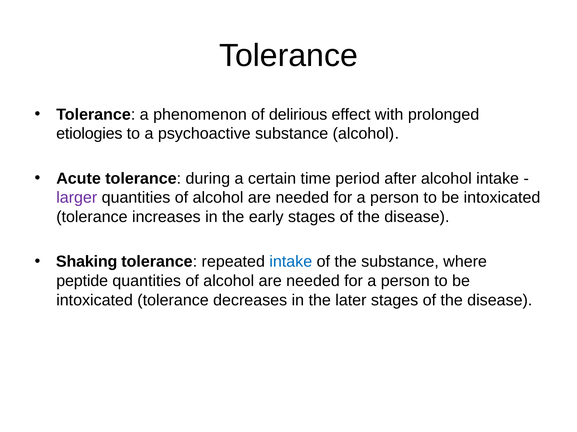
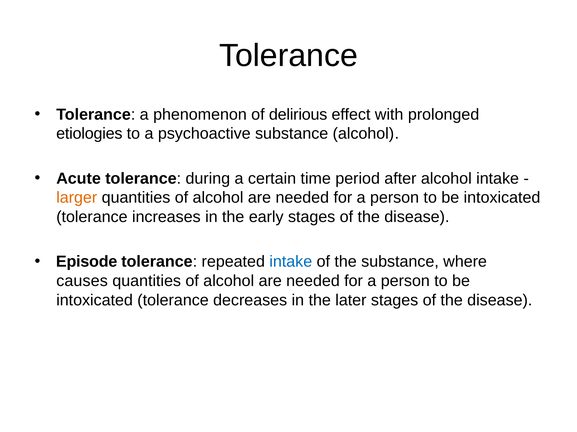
larger colour: purple -> orange (77, 198)
Shaking: Shaking -> Episode (87, 262)
peptide: peptide -> causes (82, 281)
